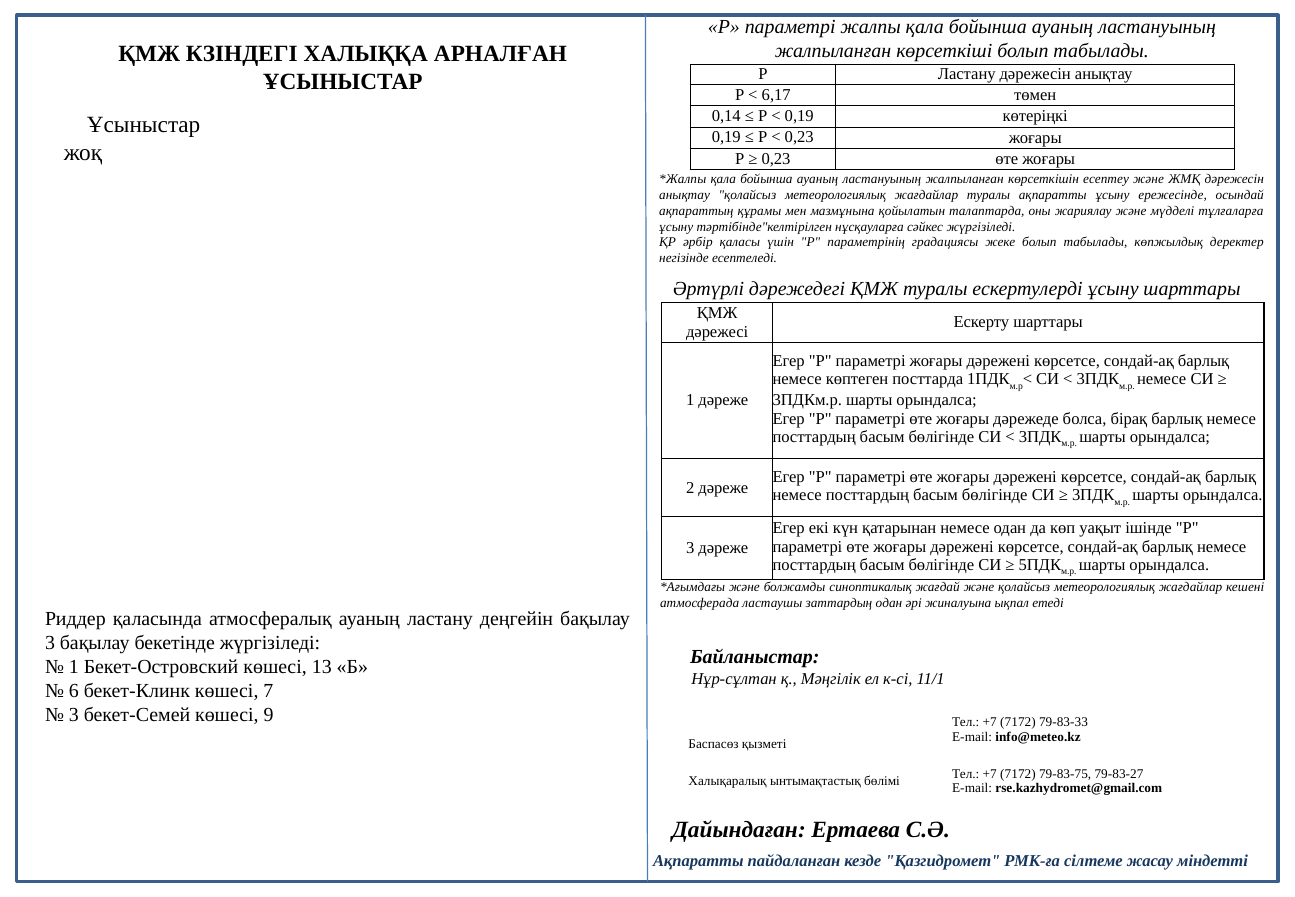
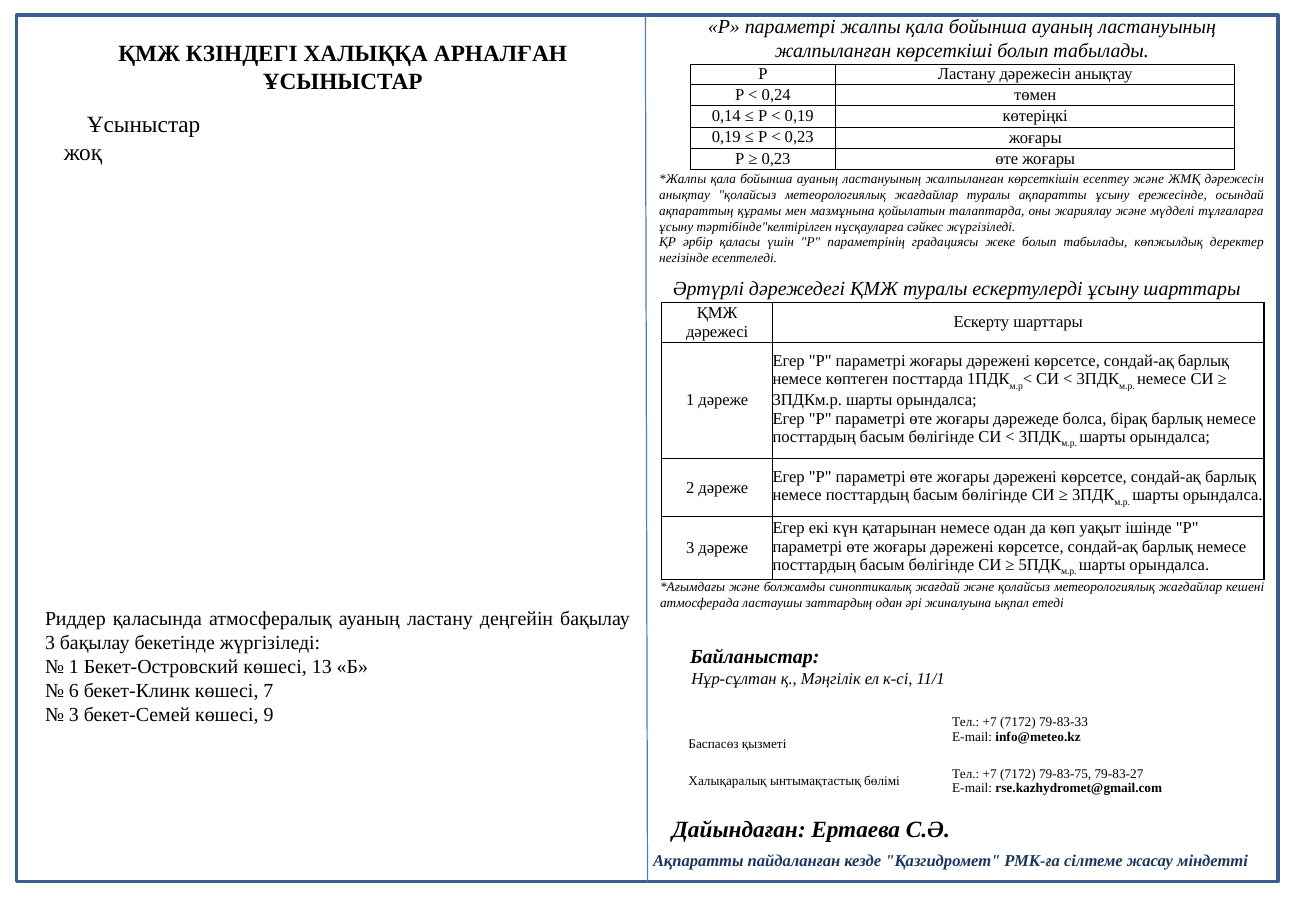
6,17: 6,17 -> 0,24 (776, 95)
